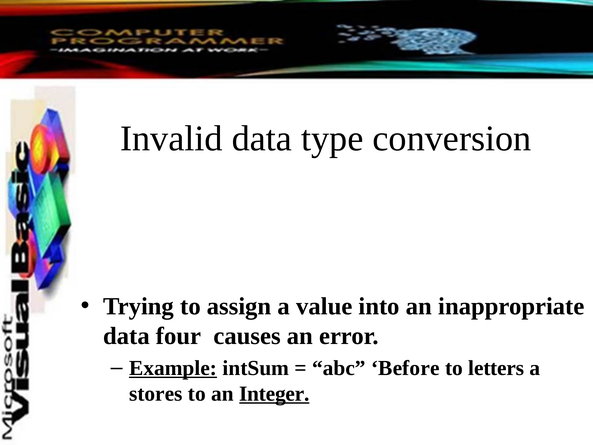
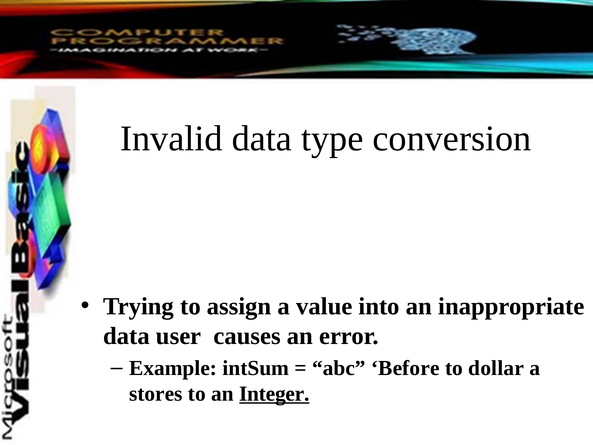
four: four -> user (179, 336)
Example underline: present -> none (173, 368)
letters: letters -> dollar (496, 368)
